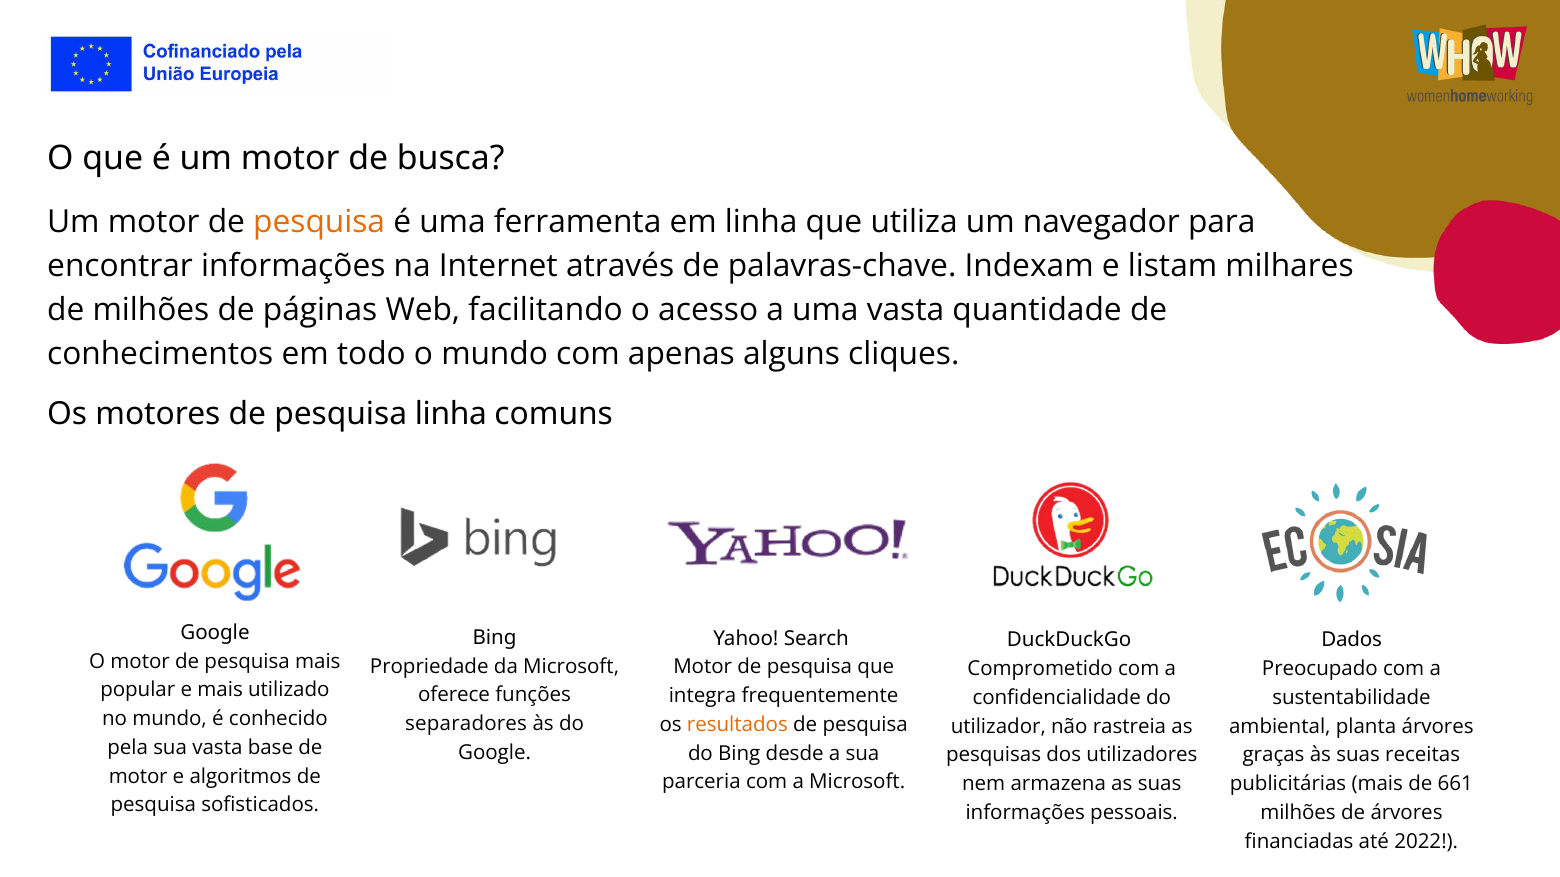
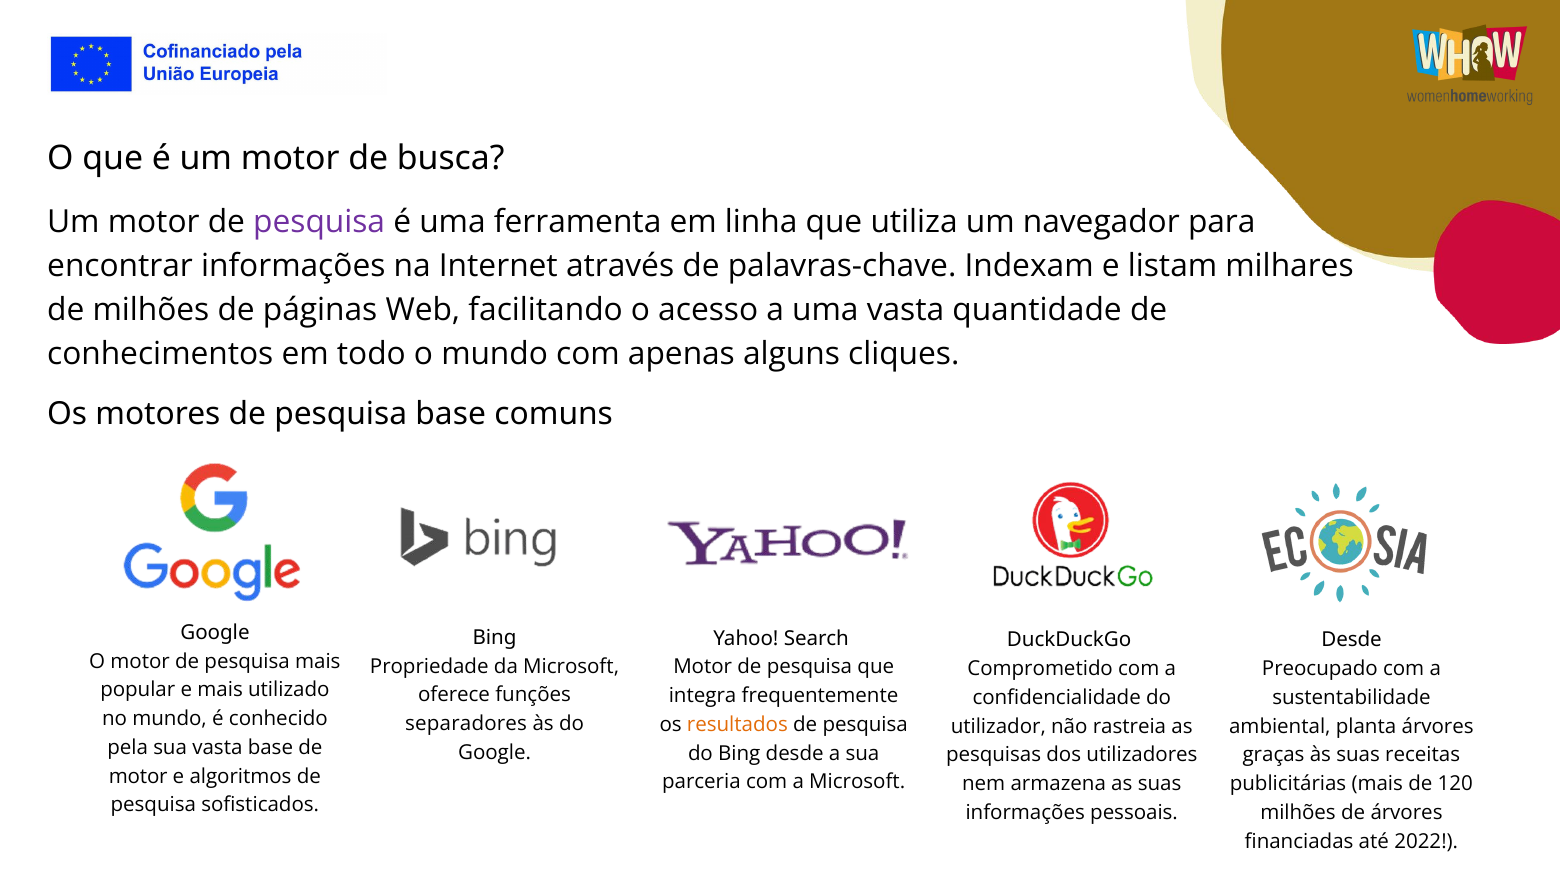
pesquisa colour: orange -> purple (319, 222)
pesquisa linha: linha -> base (451, 414)
Dados: Dados -> Desde (1352, 640)
661: 661 -> 120 (1455, 784)
